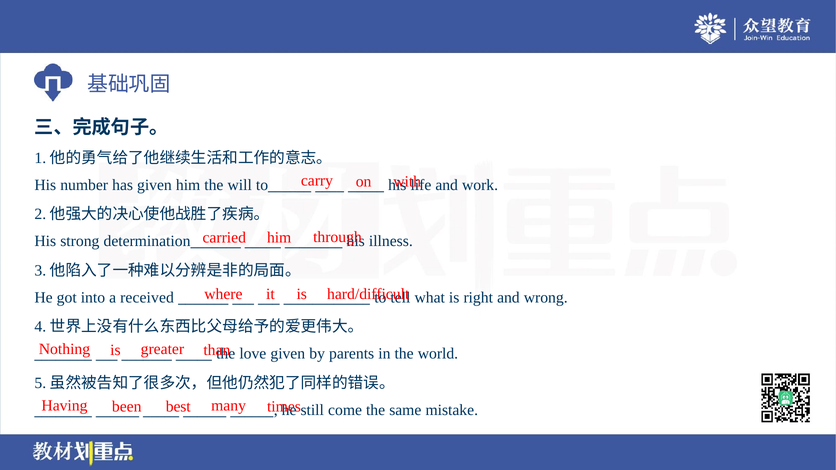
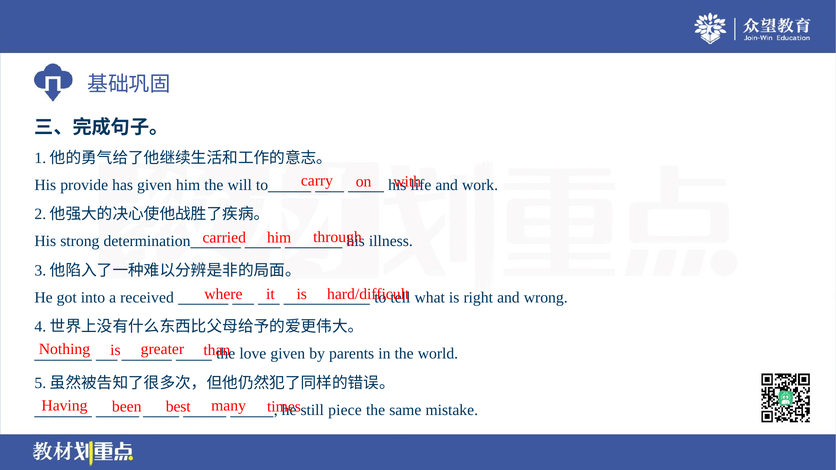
number: number -> provide (84, 185)
come: come -> piece (345, 410)
